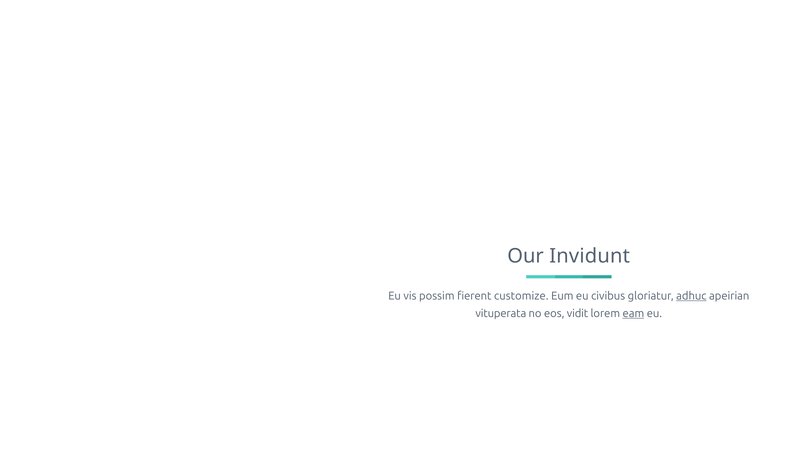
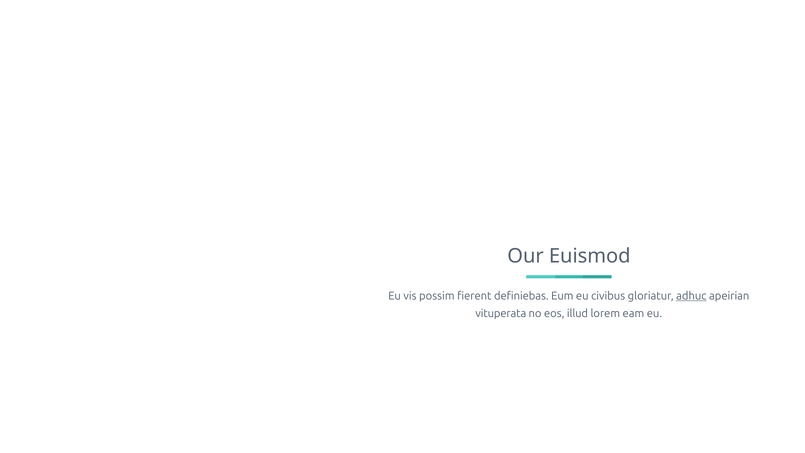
Invidunt: Invidunt -> Euismod (590, 256)
customize: customize -> definiebas (521, 296)
vidit: vidit -> illud (577, 313)
eam underline: present -> none (633, 313)
